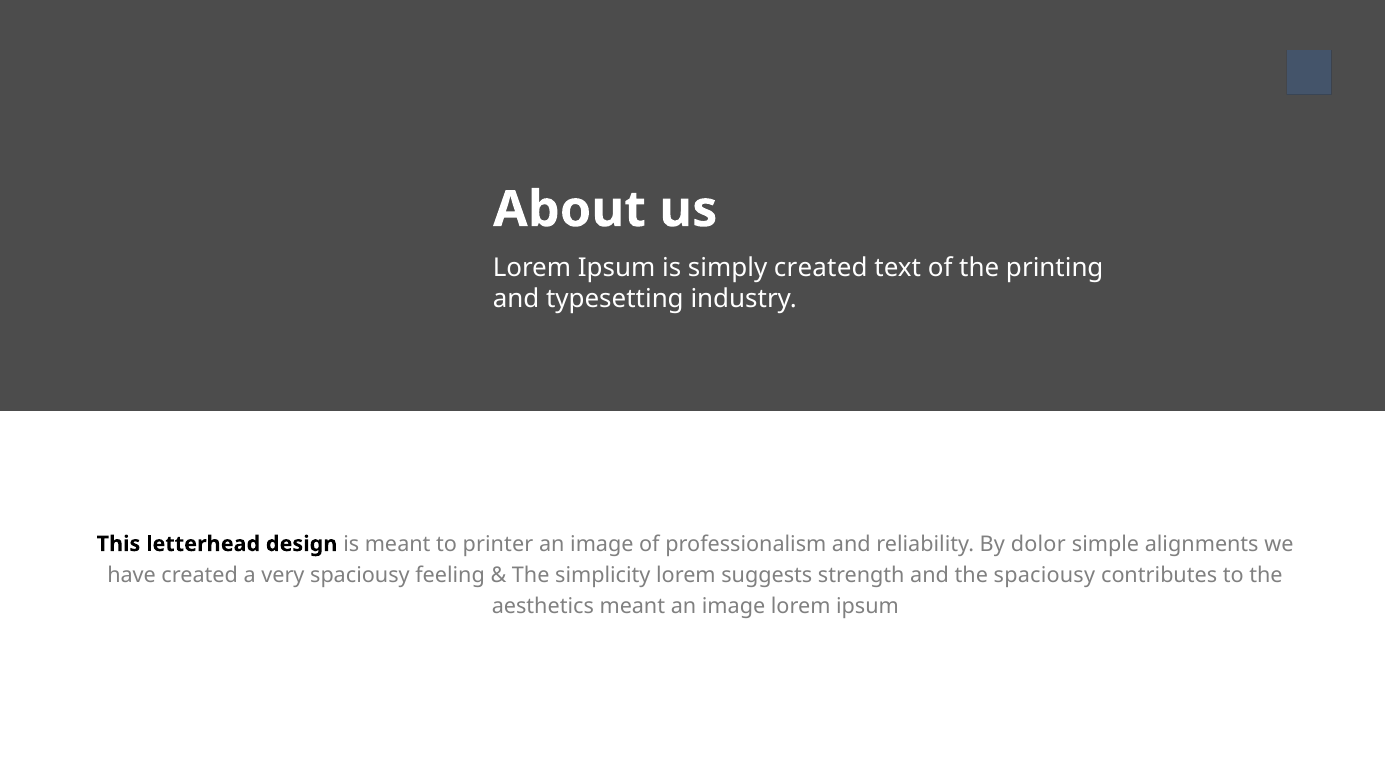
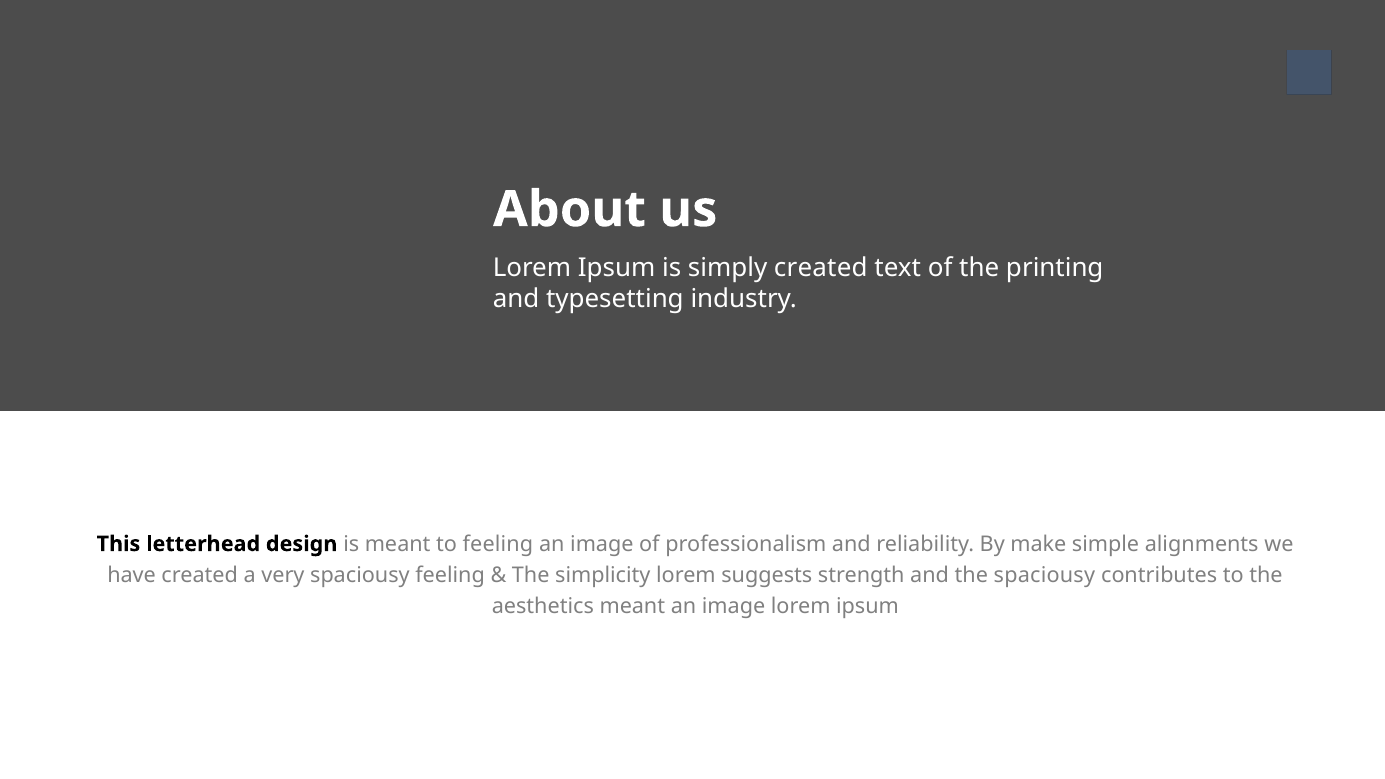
to printer: printer -> feeling (498, 544)
dolor: dolor -> make (1038, 544)
